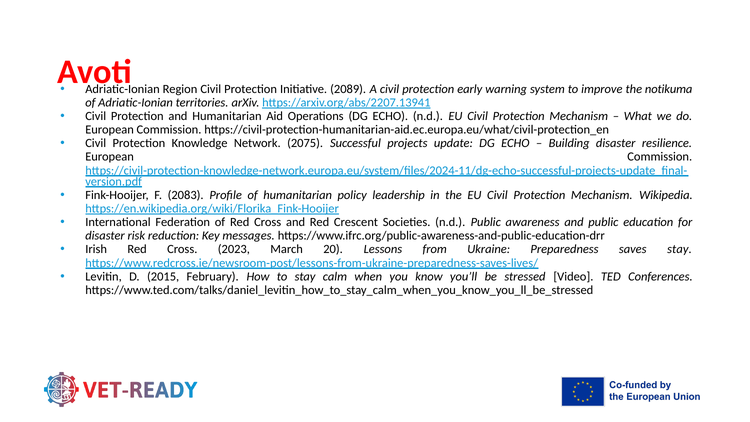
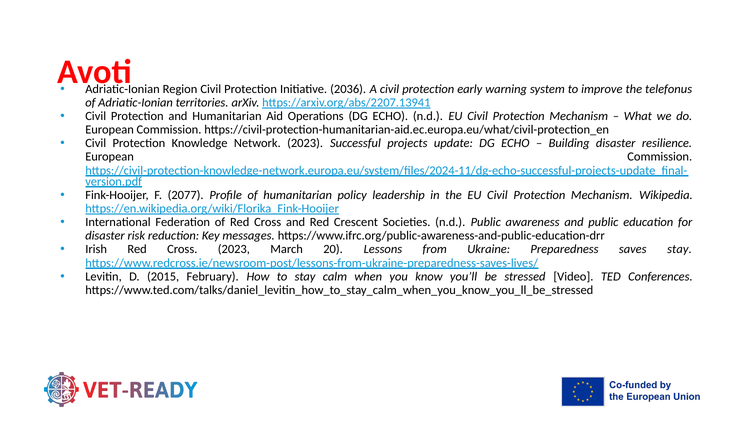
2089: 2089 -> 2036 (348, 89)
notikuma: notikuma -> telefonus (669, 89)
Network 2075: 2075 -> 2023 (305, 143)
2083: 2083 -> 2077 (186, 195)
